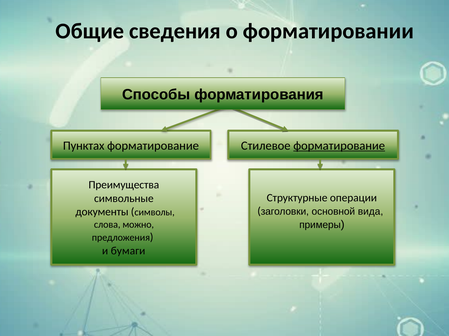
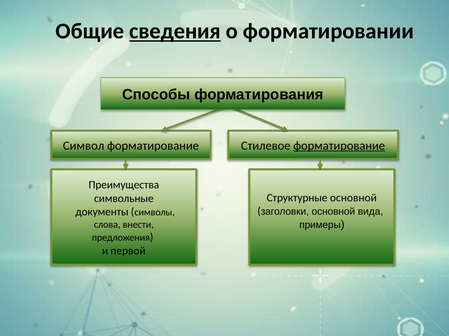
сведения underline: none -> present (175, 31)
Пунктах: Пунктах -> Символ (84, 146)
Структурные операции: операции -> основной (353, 198)
можно: можно -> внести (138, 225)
бумаги: бумаги -> первой (128, 251)
